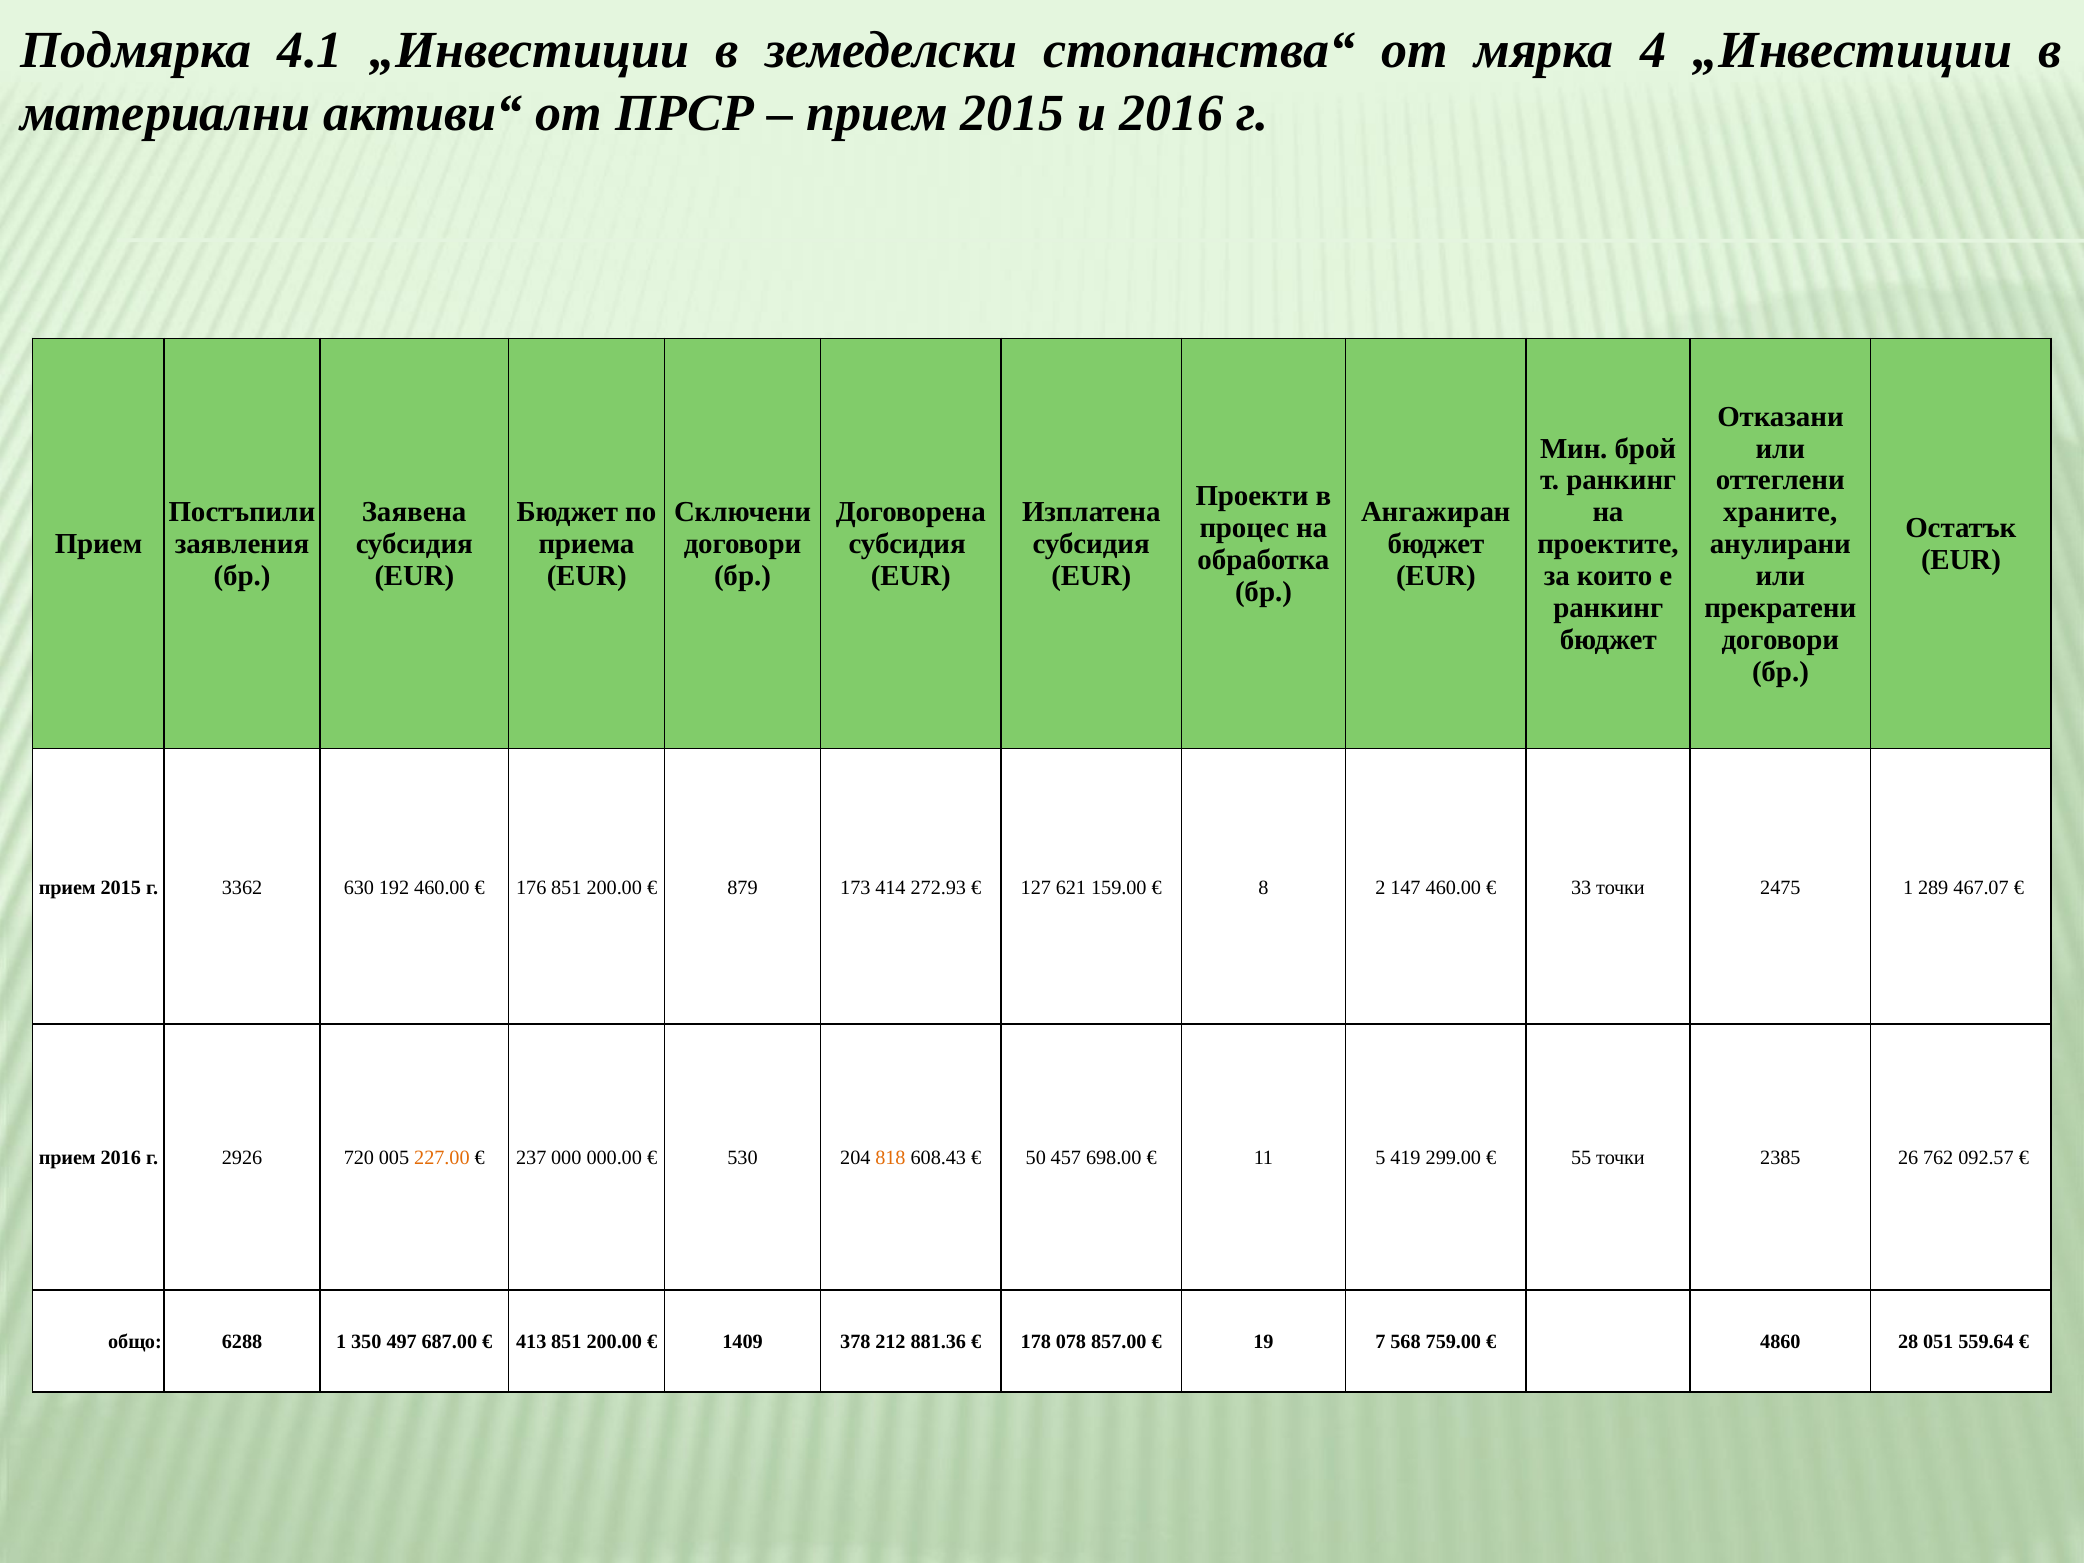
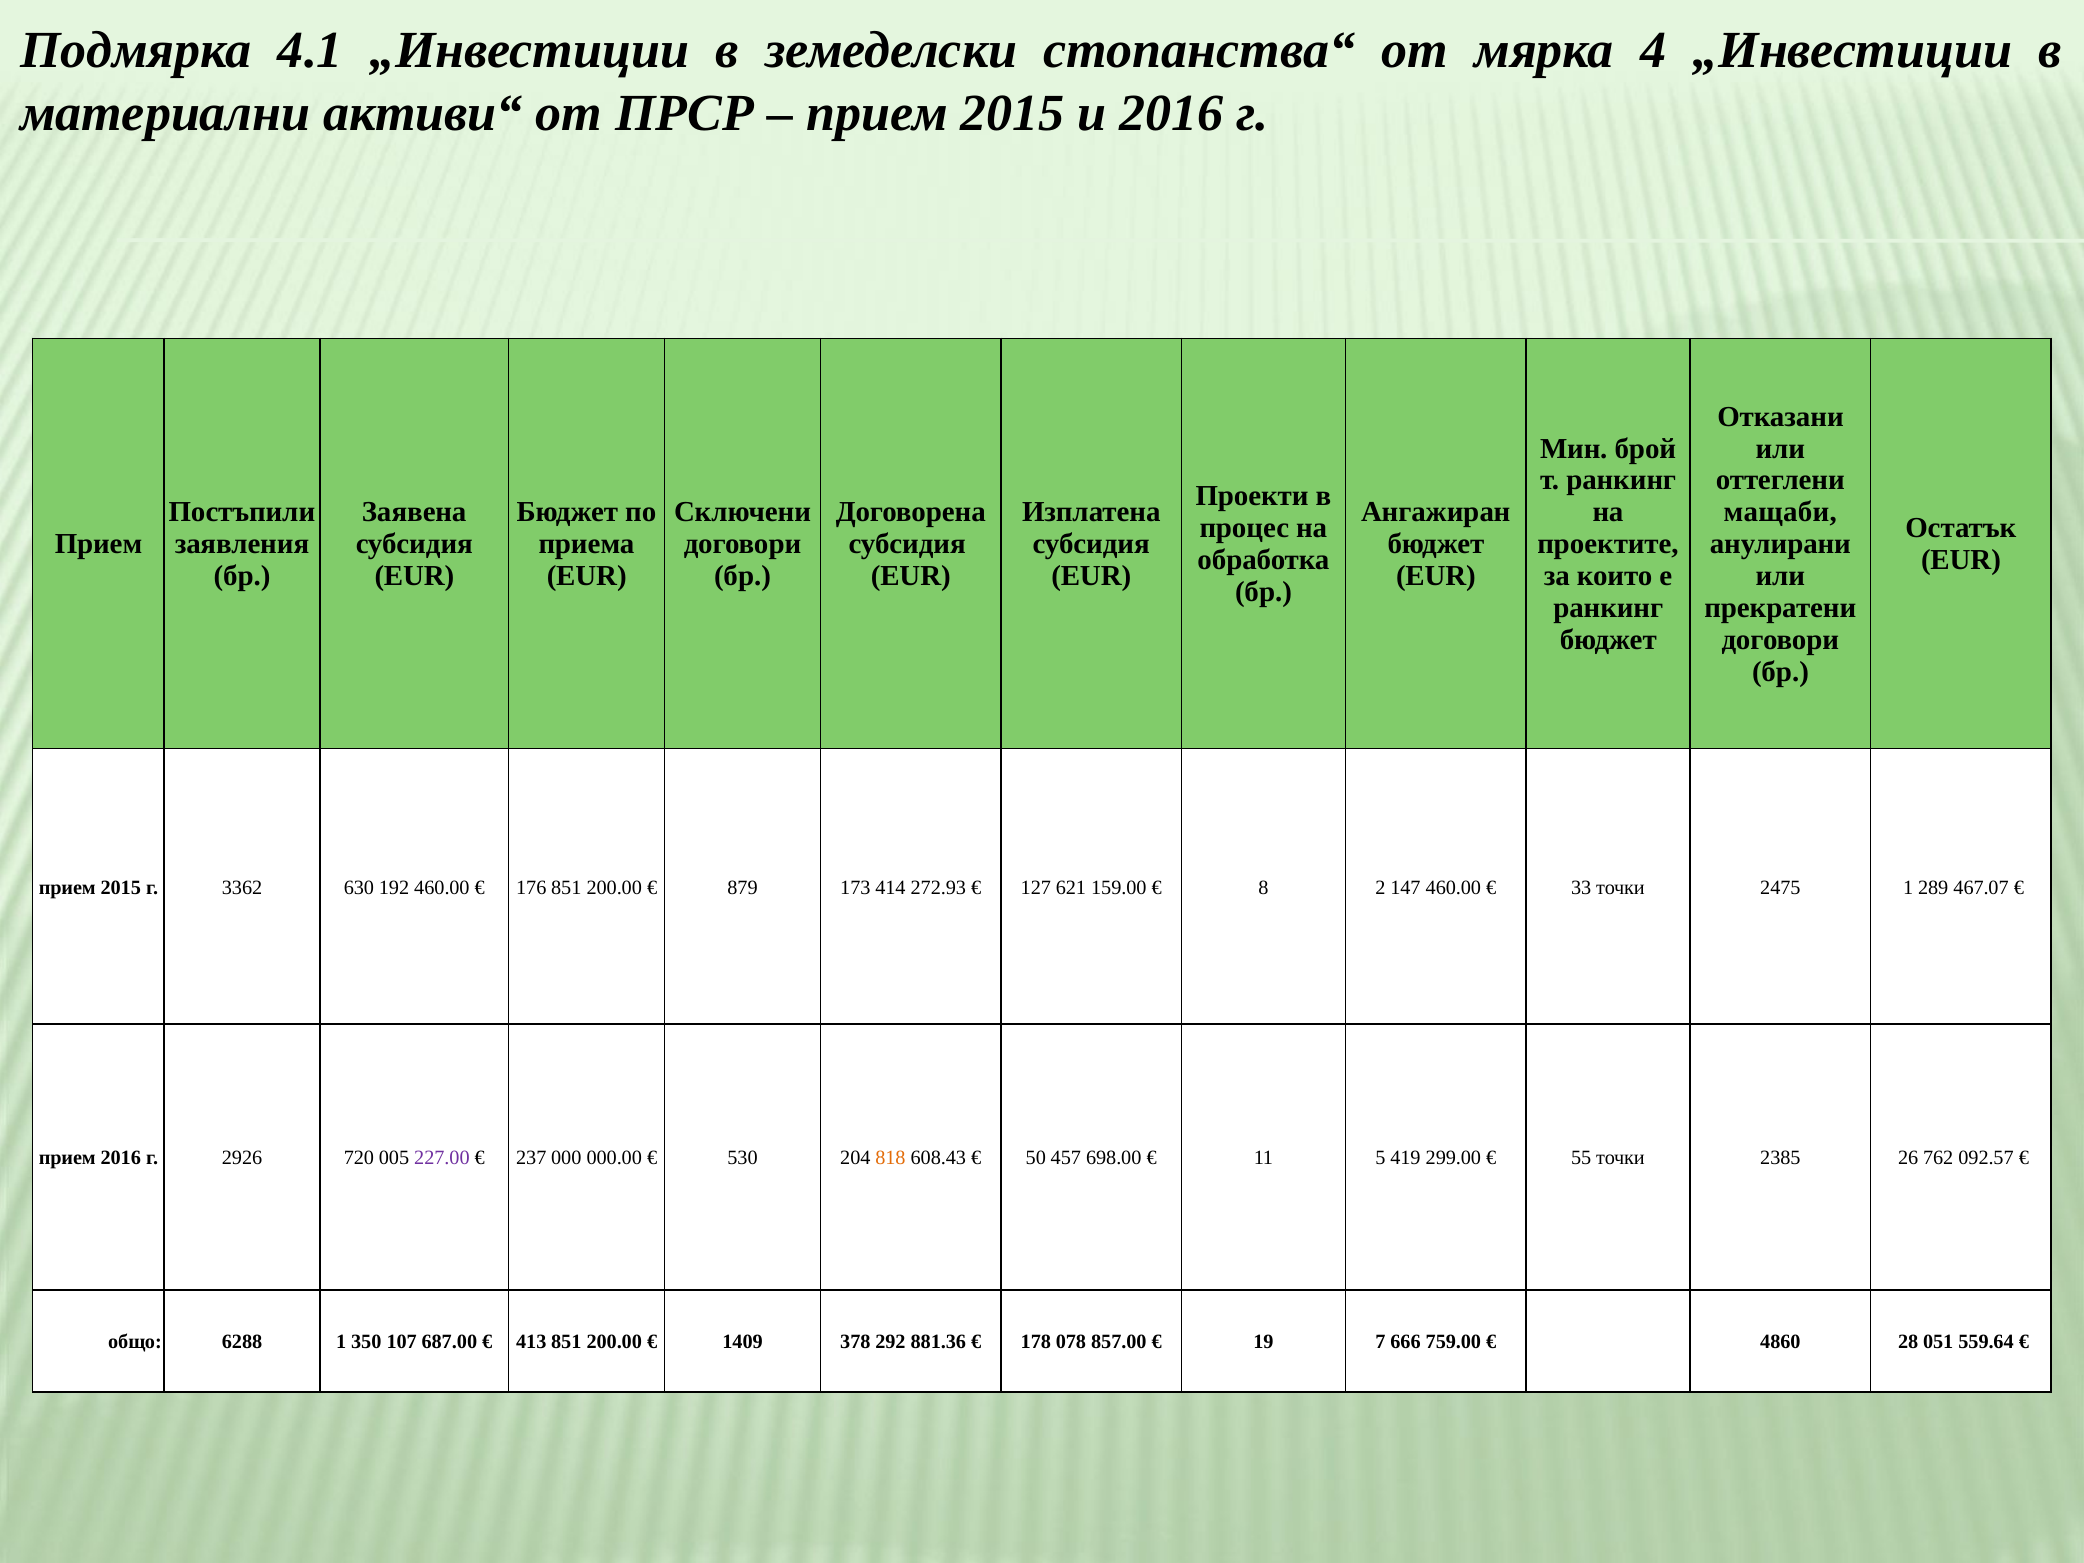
храните: храните -> мащаби (1780, 512)
227.00 colour: orange -> purple (442, 1158)
497: 497 -> 107 (402, 1342)
212: 212 -> 292 (890, 1342)
568: 568 -> 666 (1405, 1342)
